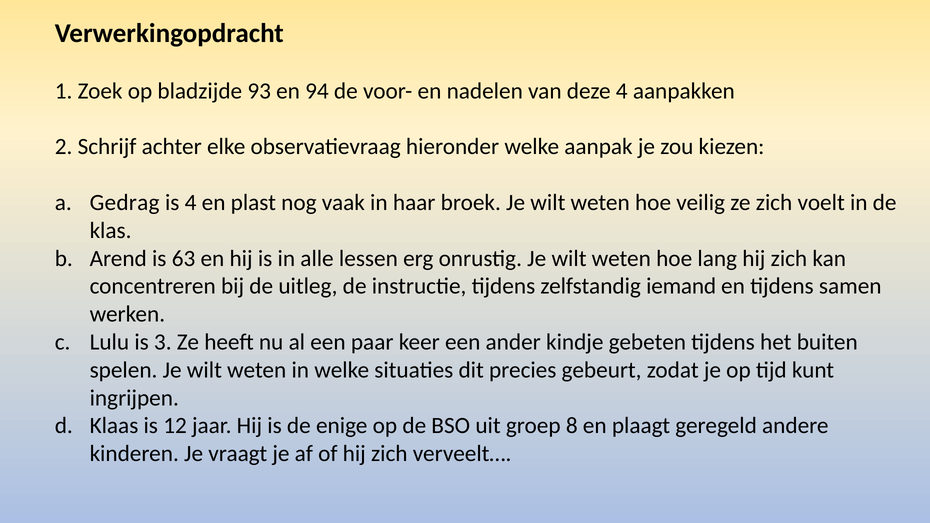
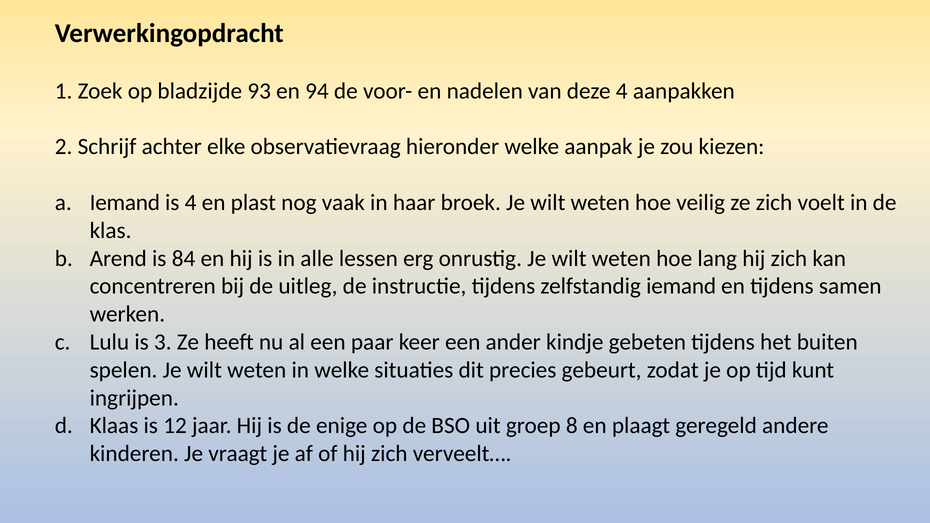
Gedrag: Gedrag -> Iemand (125, 203)
63: 63 -> 84 (184, 258)
